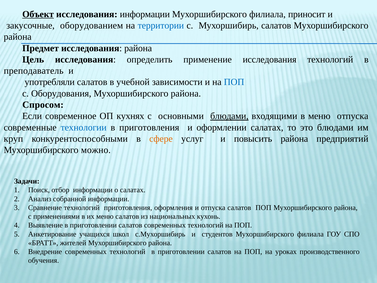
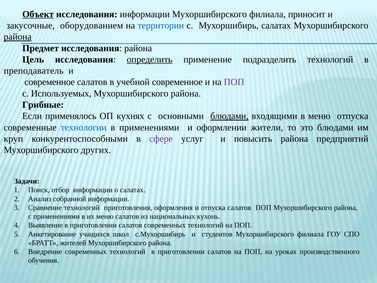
Мухоршибирь салатов: салатов -> салатах (276, 25)
района underline: none -> present (18, 37)
определить underline: none -> present (150, 59)
применение исследования: исследования -> подразделить (270, 59)
употребляли: употребляли -> современное (50, 82)
учебной зависимости: зависимости -> современное (177, 82)
ПОП colour: blue -> purple (234, 82)
Оборудования: Оборудования -> Используемых (61, 93)
Спросом: Спросом -> Грибные (43, 105)
современное: современное -> применялось (71, 116)
в приготовления: приготовления -> применениями (149, 127)
оформлении салатах: салатах -> жители (267, 127)
сфере colour: orange -> purple (161, 139)
можно: можно -> других (96, 150)
